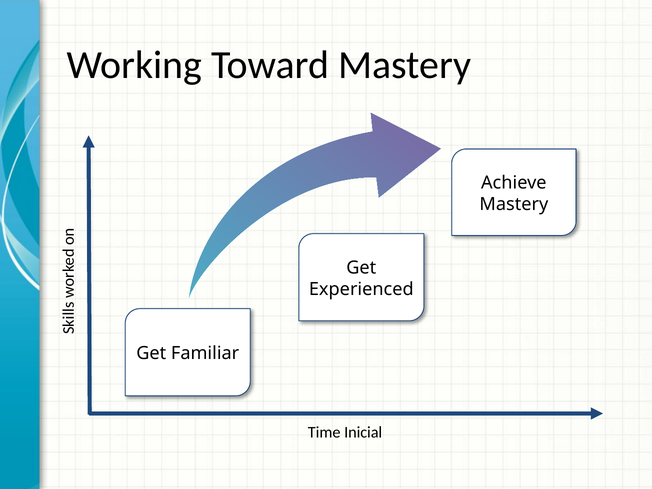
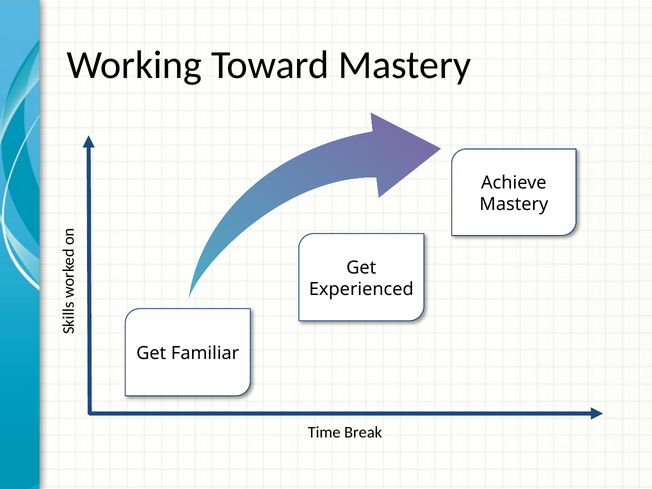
Inicial: Inicial -> Break (363, 432)
